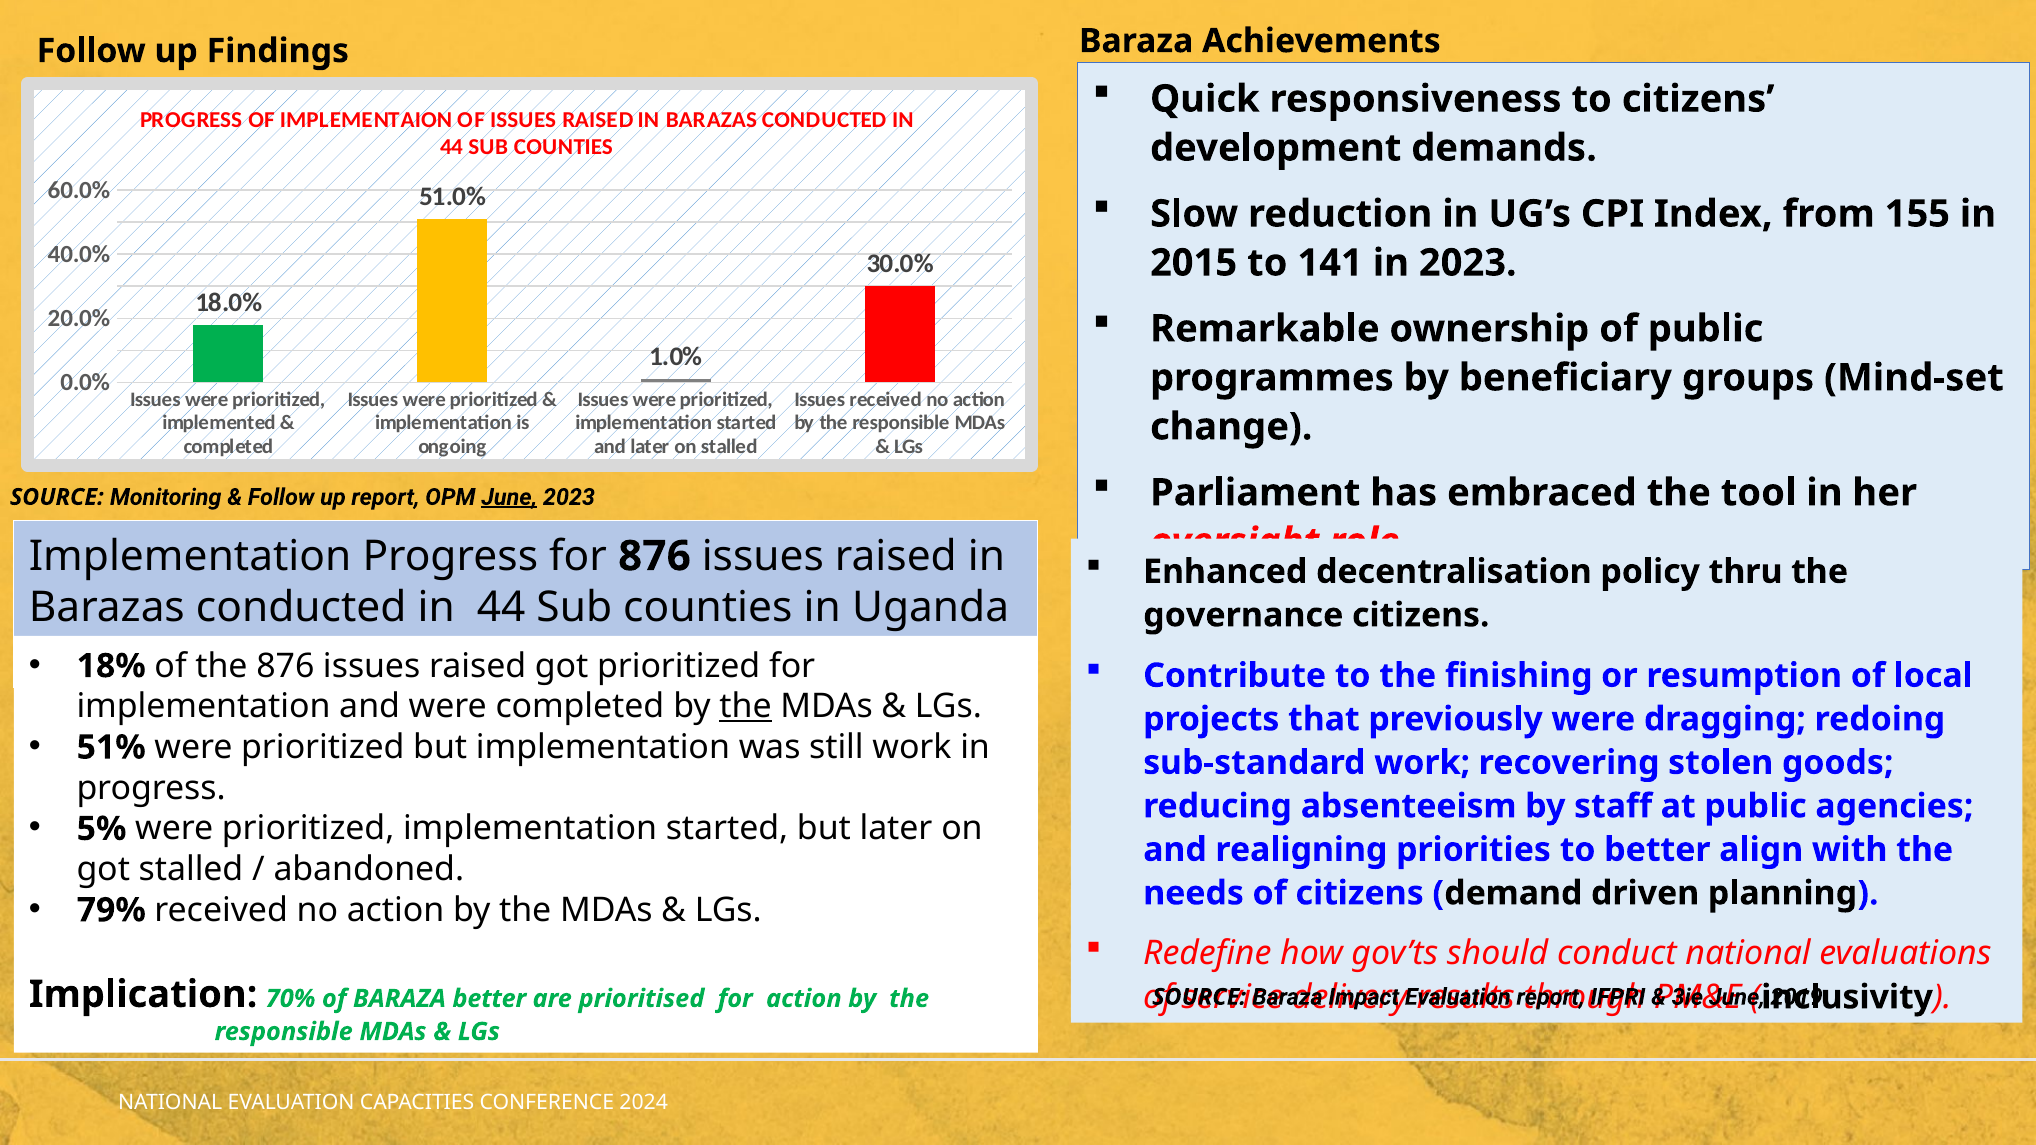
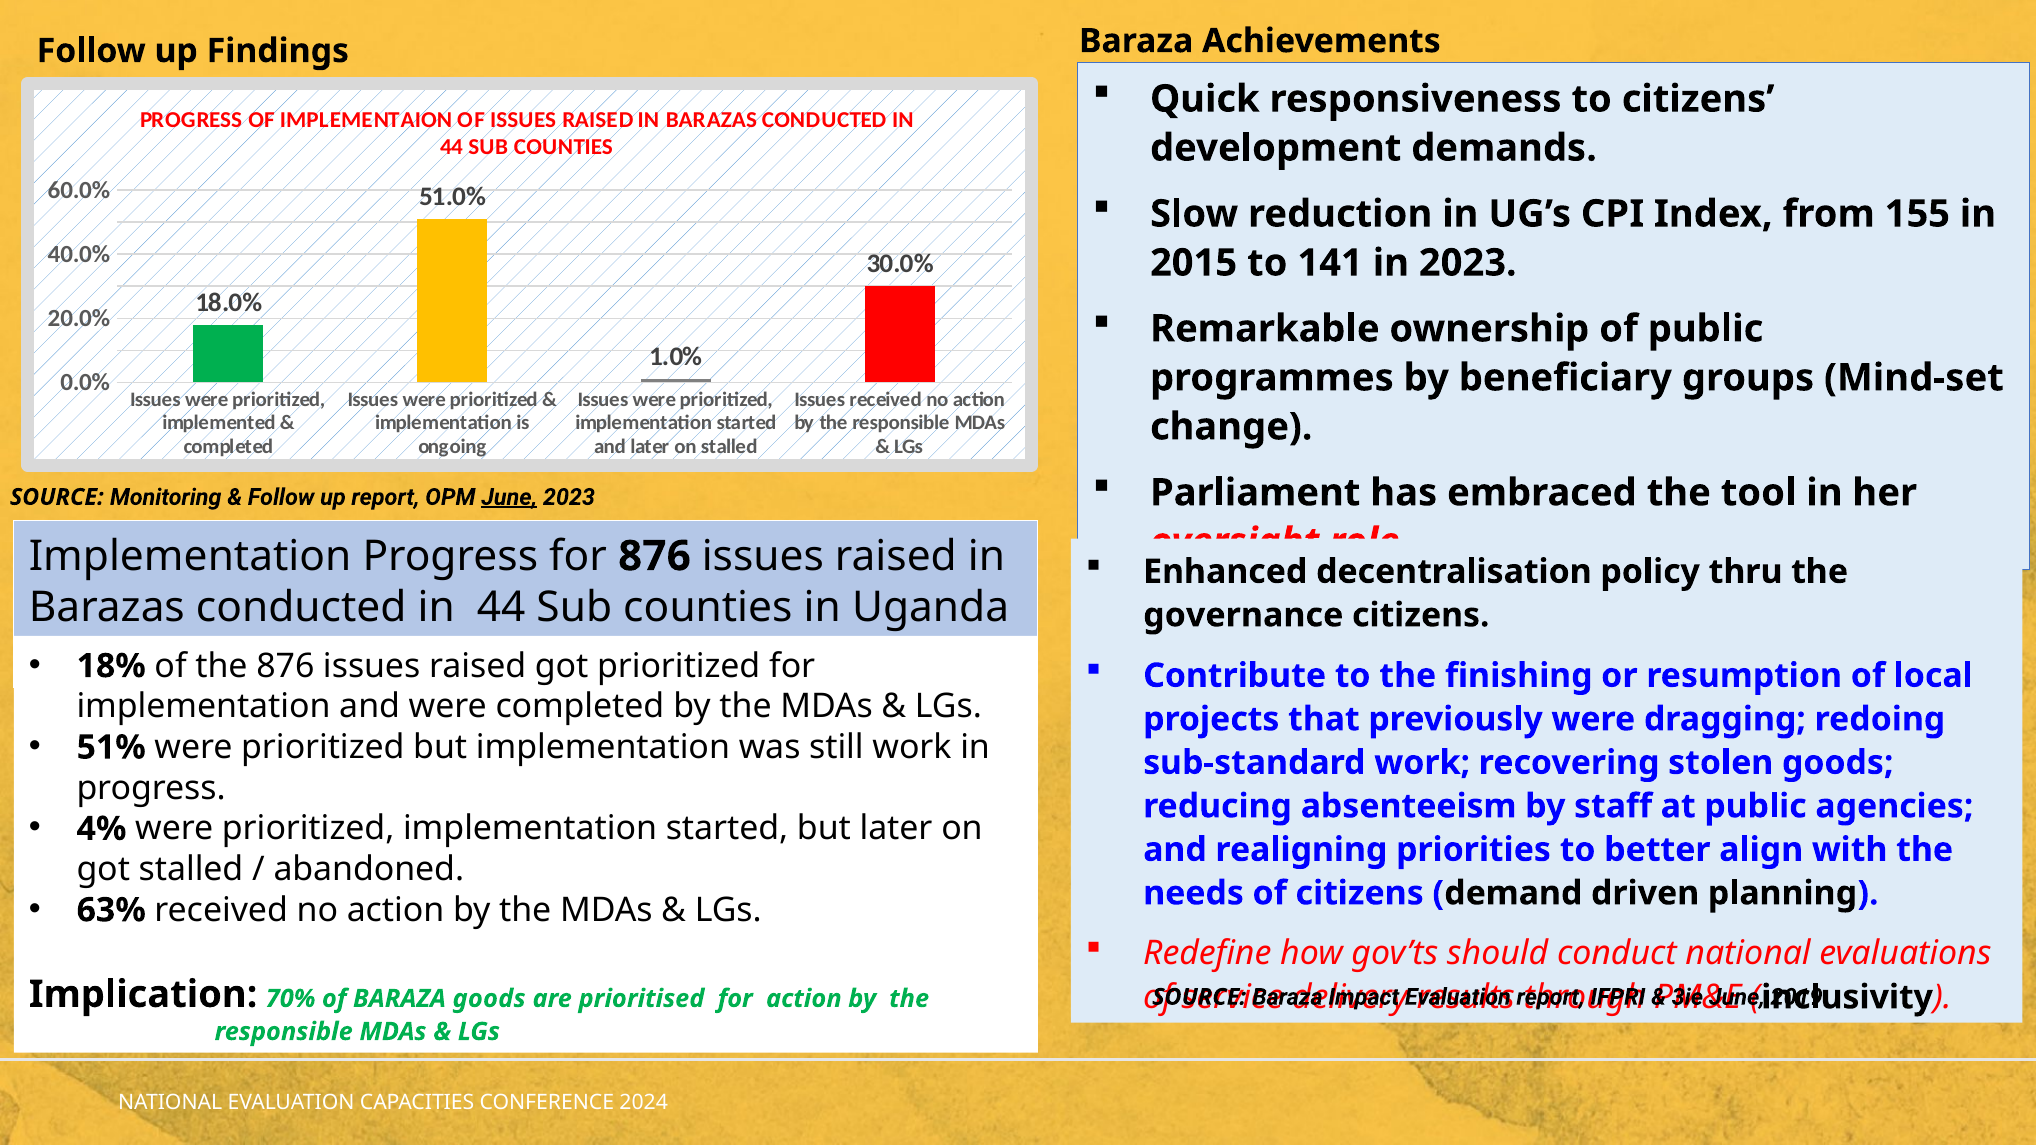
the underline: present -> none (745, 707)
5%: 5% -> 4% (102, 829)
79%: 79% -> 63% (111, 910)
BARAZA better: better -> goods (489, 999)
